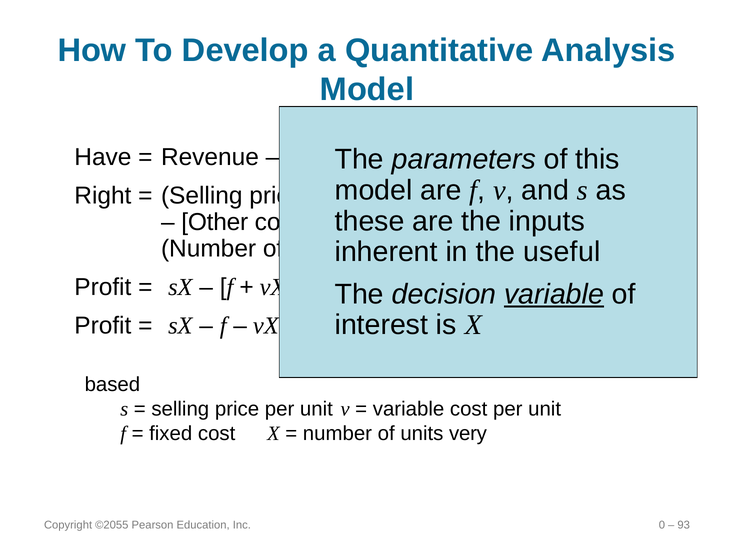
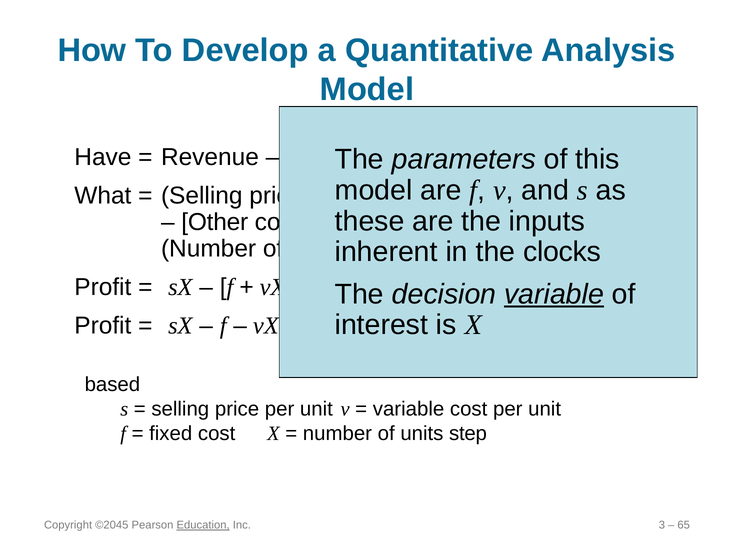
Right: Right -> What (103, 196)
useful: useful -> clocks (562, 252)
very: very -> step (468, 434)
©2055: ©2055 -> ©2045 (112, 526)
Education underline: none -> present (203, 526)
0: 0 -> 3 (662, 526)
93: 93 -> 65 (684, 526)
